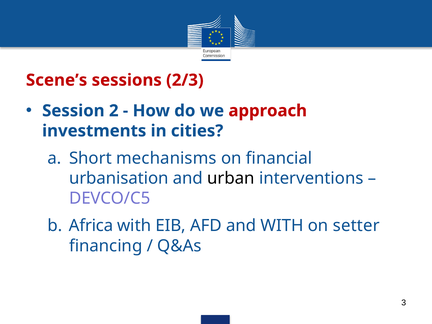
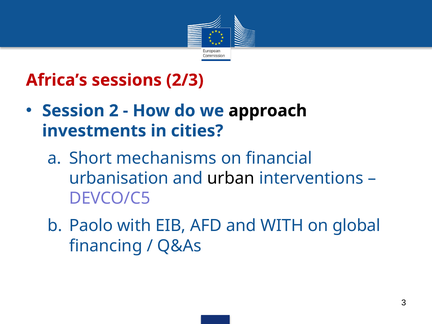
Scene’s: Scene’s -> Africa’s (57, 80)
approach colour: red -> black (268, 111)
Africa: Africa -> Paolo (91, 226)
setter: setter -> global (356, 226)
